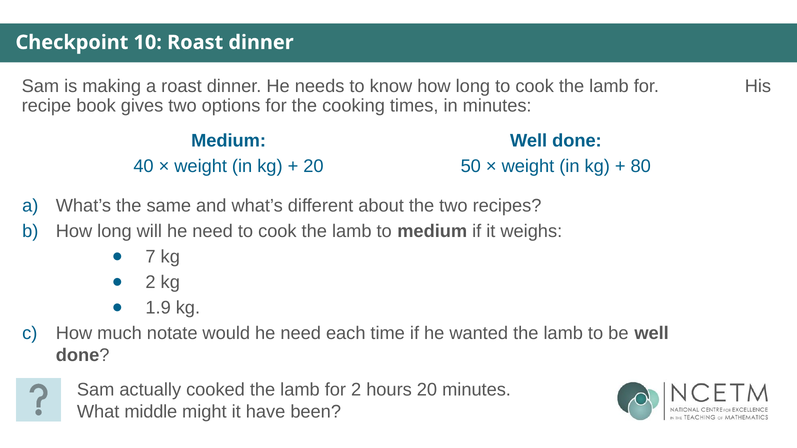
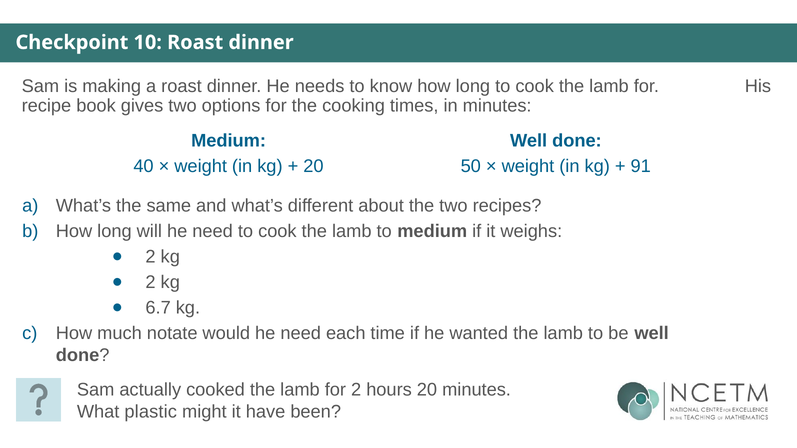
80: 80 -> 91 (641, 166)
7: 7 -> 2 (151, 257)
1.9: 1.9 -> 6.7 (158, 308)
middle: middle -> plastic (151, 412)
